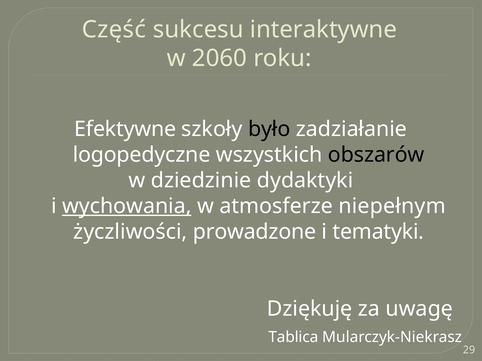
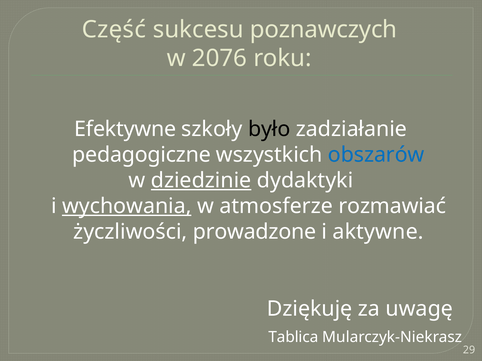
interaktywne: interaktywne -> poznawczych (324, 30)
2060: 2060 -> 2076 (220, 58)
logopedyczne: logopedyczne -> pedagogiczne (142, 155)
obszarów colour: black -> blue (376, 155)
dziedzinie underline: none -> present (201, 181)
niepełnym: niepełnym -> rozmawiać (392, 206)
tematyki: tematyki -> aktywne (378, 232)
